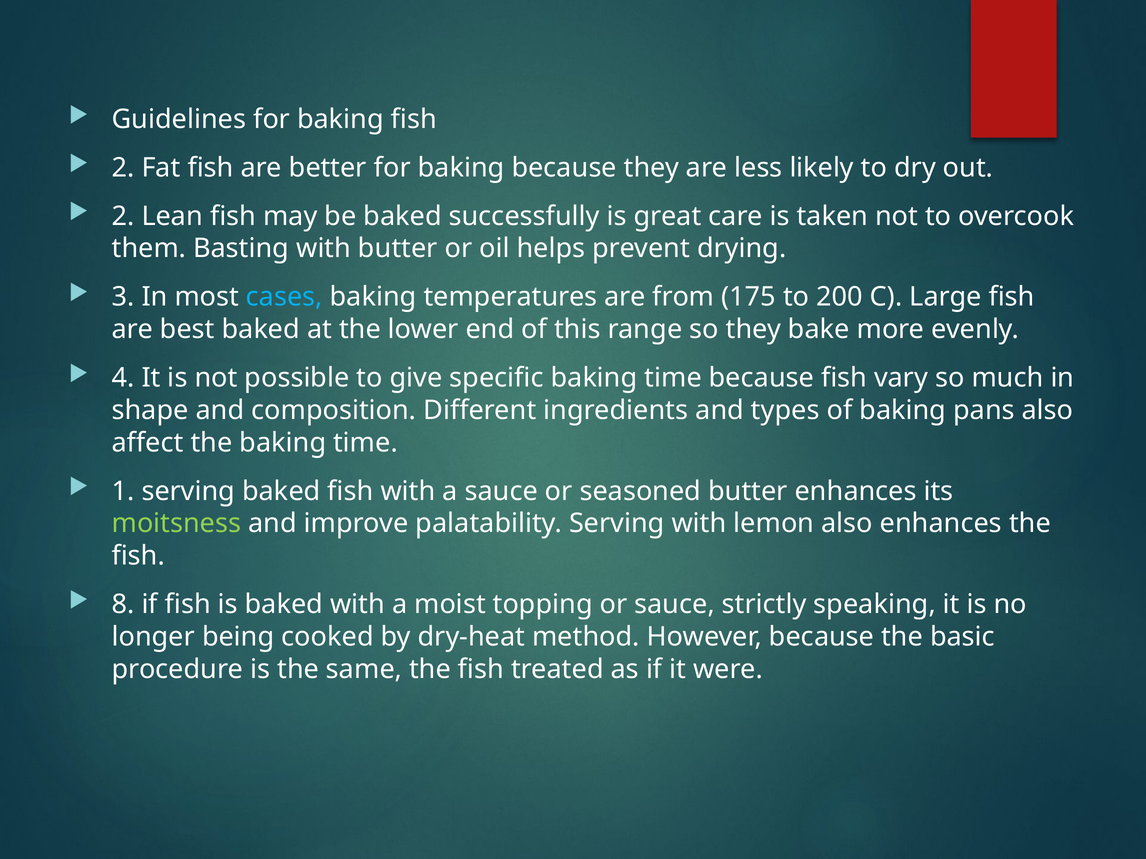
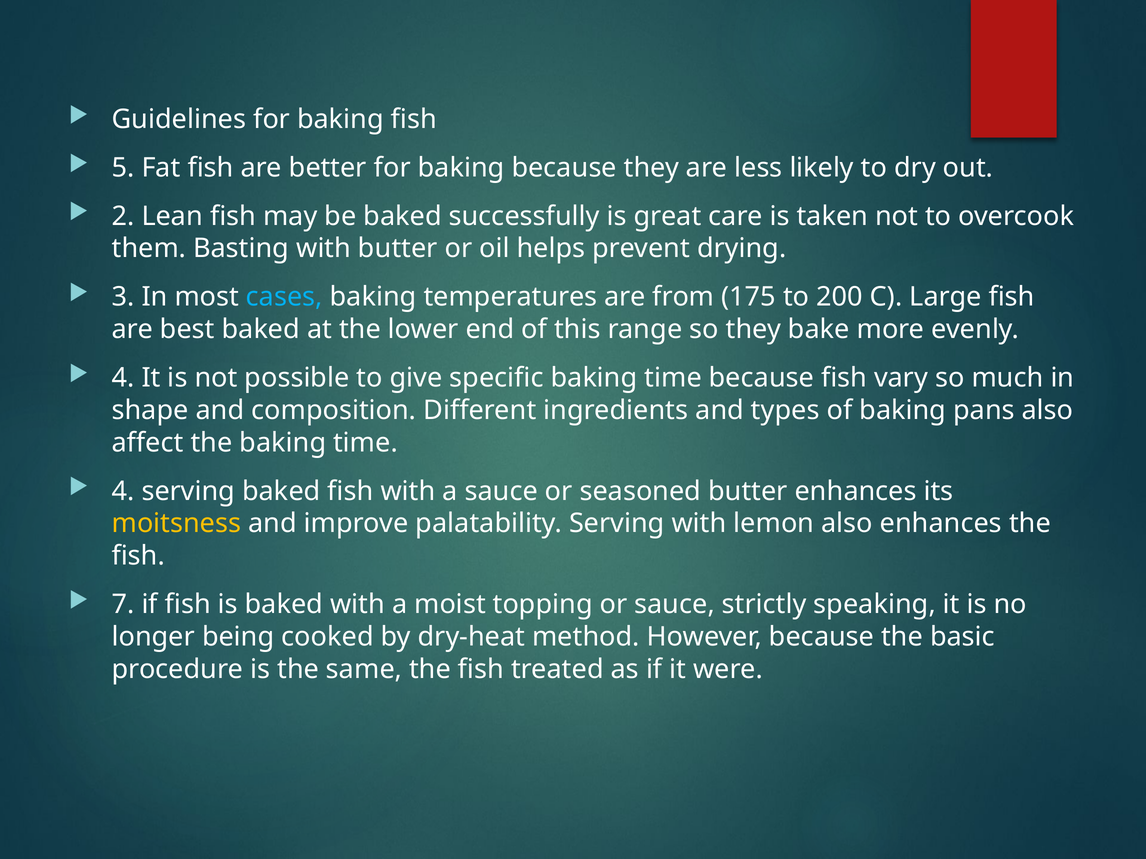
2: 2 -> 5 (123, 168)
1: 1 -> 4 (123, 491)
moitsness colour: light green -> yellow (176, 524)
8: 8 -> 7 (123, 605)
